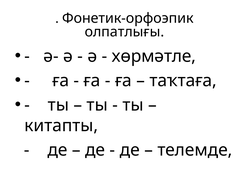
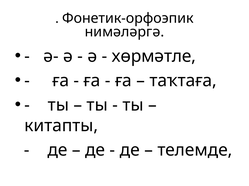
олпатлығы: олпатлығы -> нимәләргә (124, 32)
